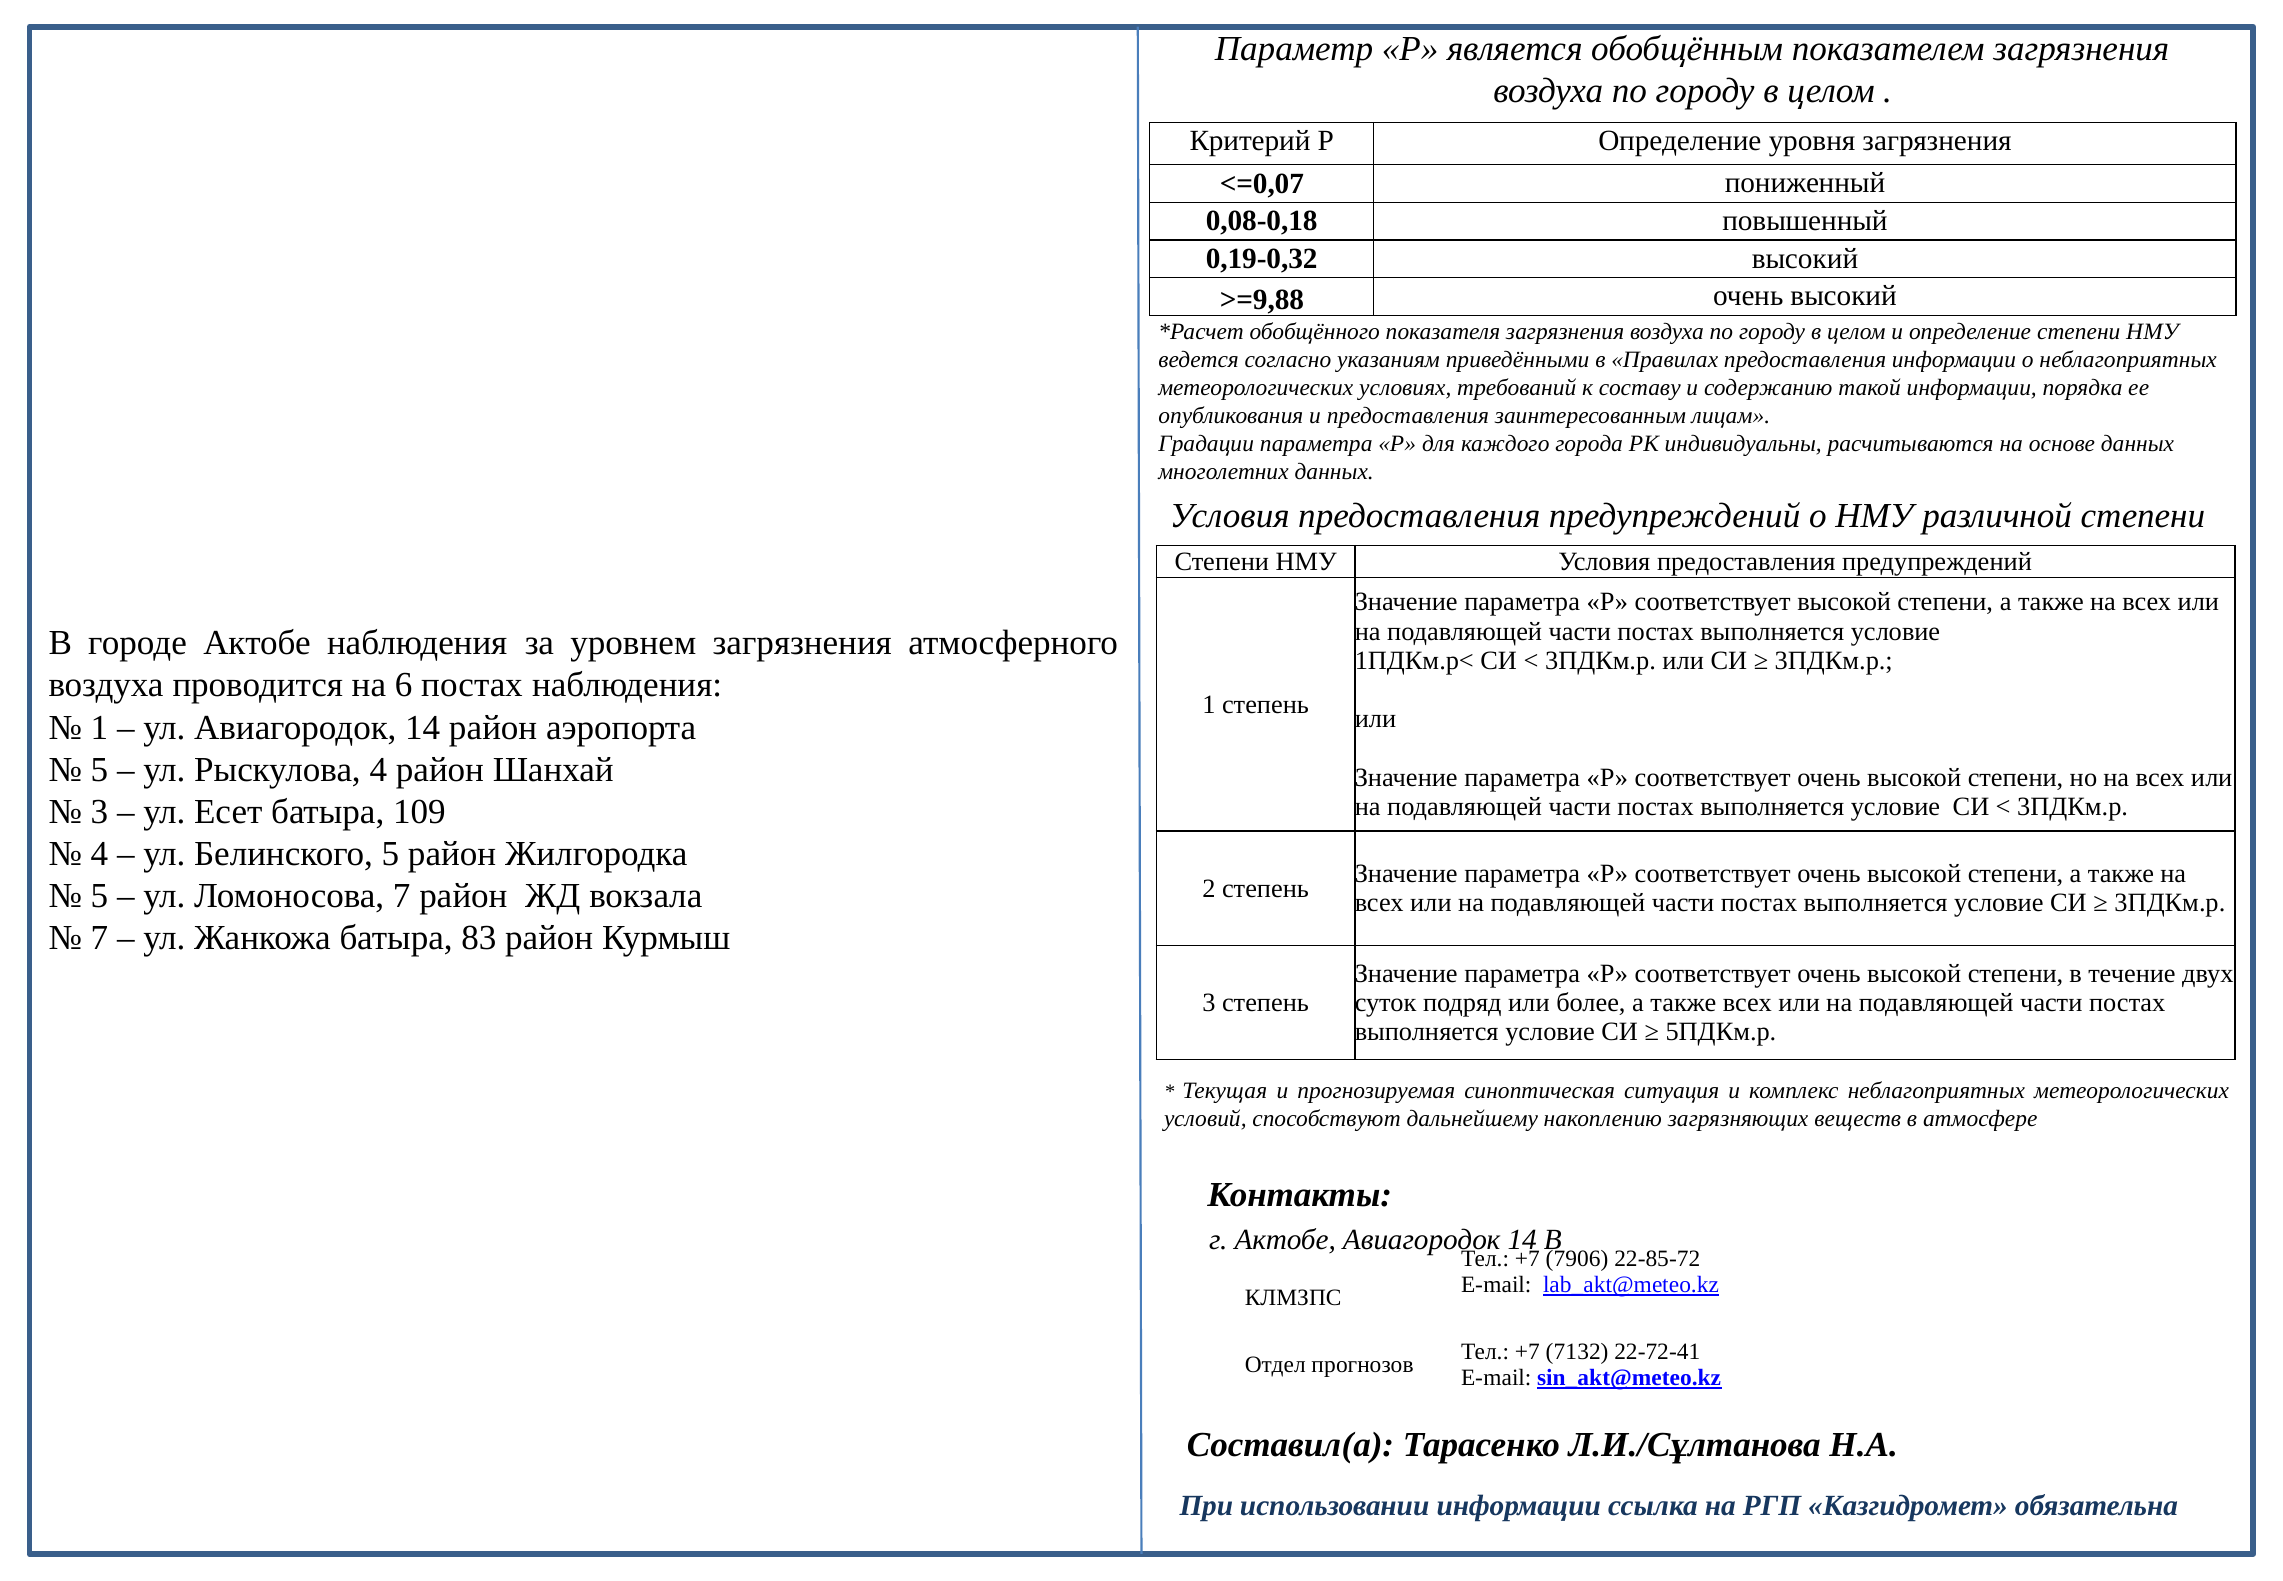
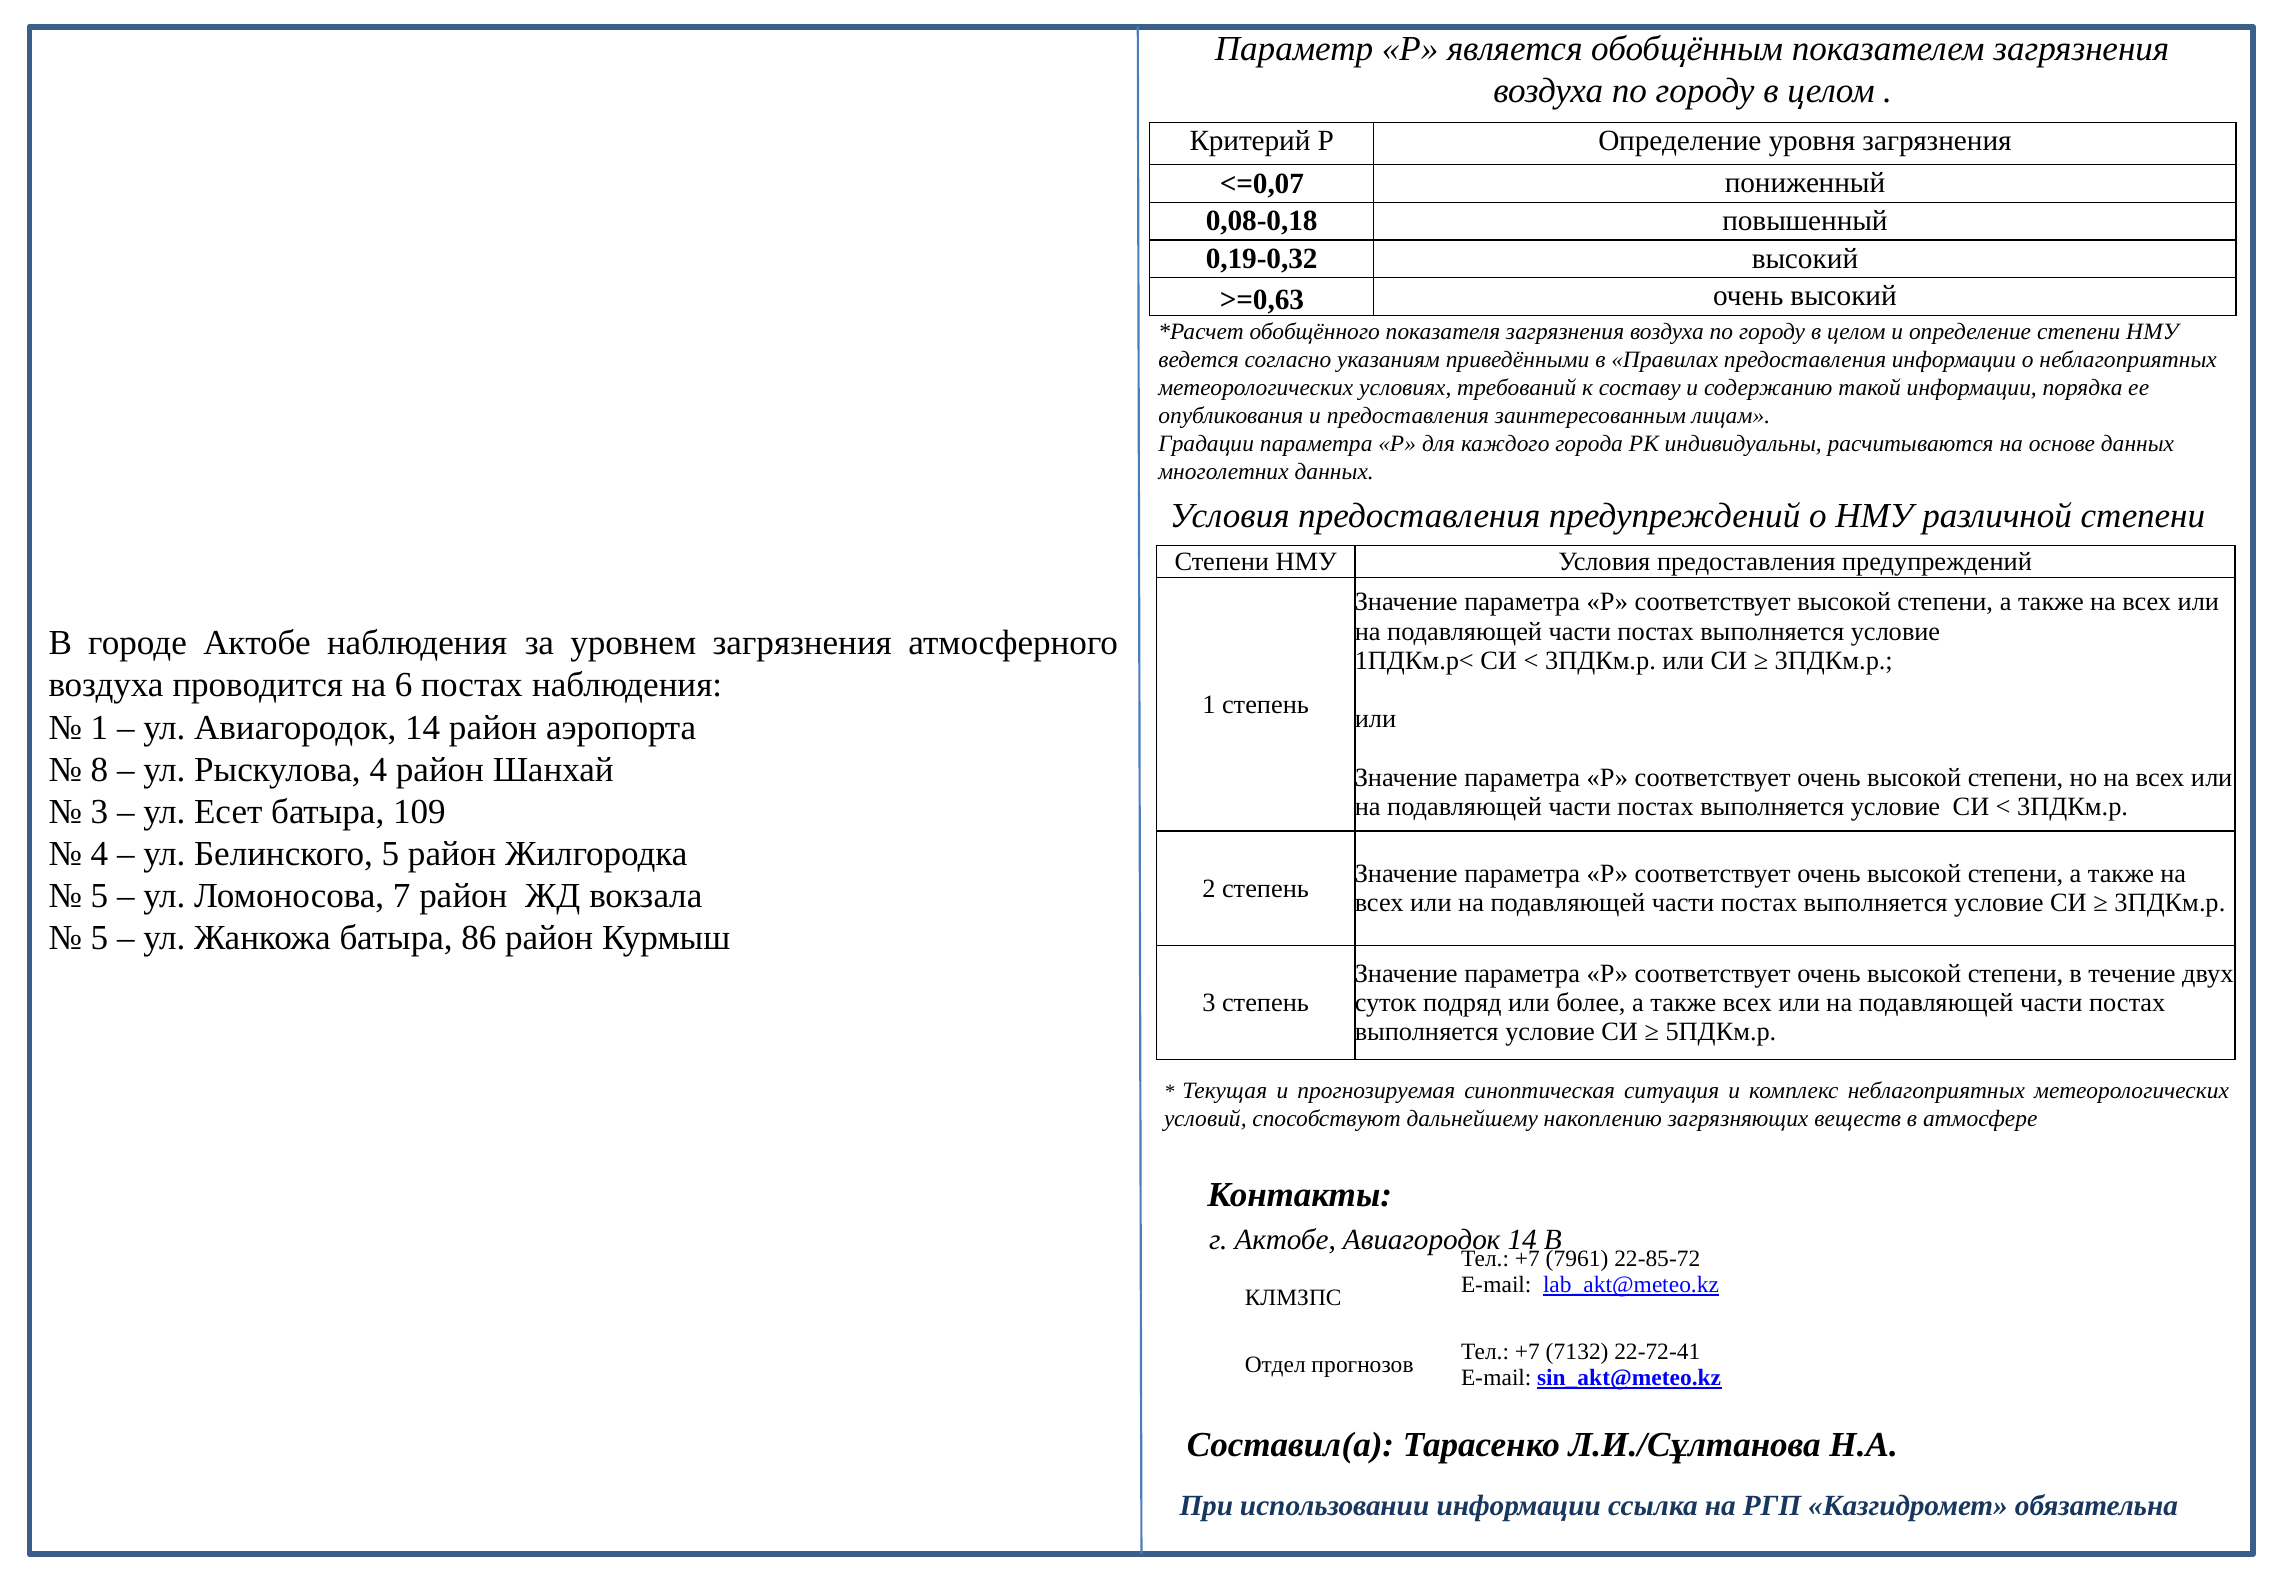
>=9,88: >=9,88 -> >=0,63 (1262, 299)
5: 5 -> 8 (99, 769)
7: 7 -> 5 (99, 938)
83: 83 -> 86 (479, 938)
7906: 7906 -> 7961 (1577, 1258)
